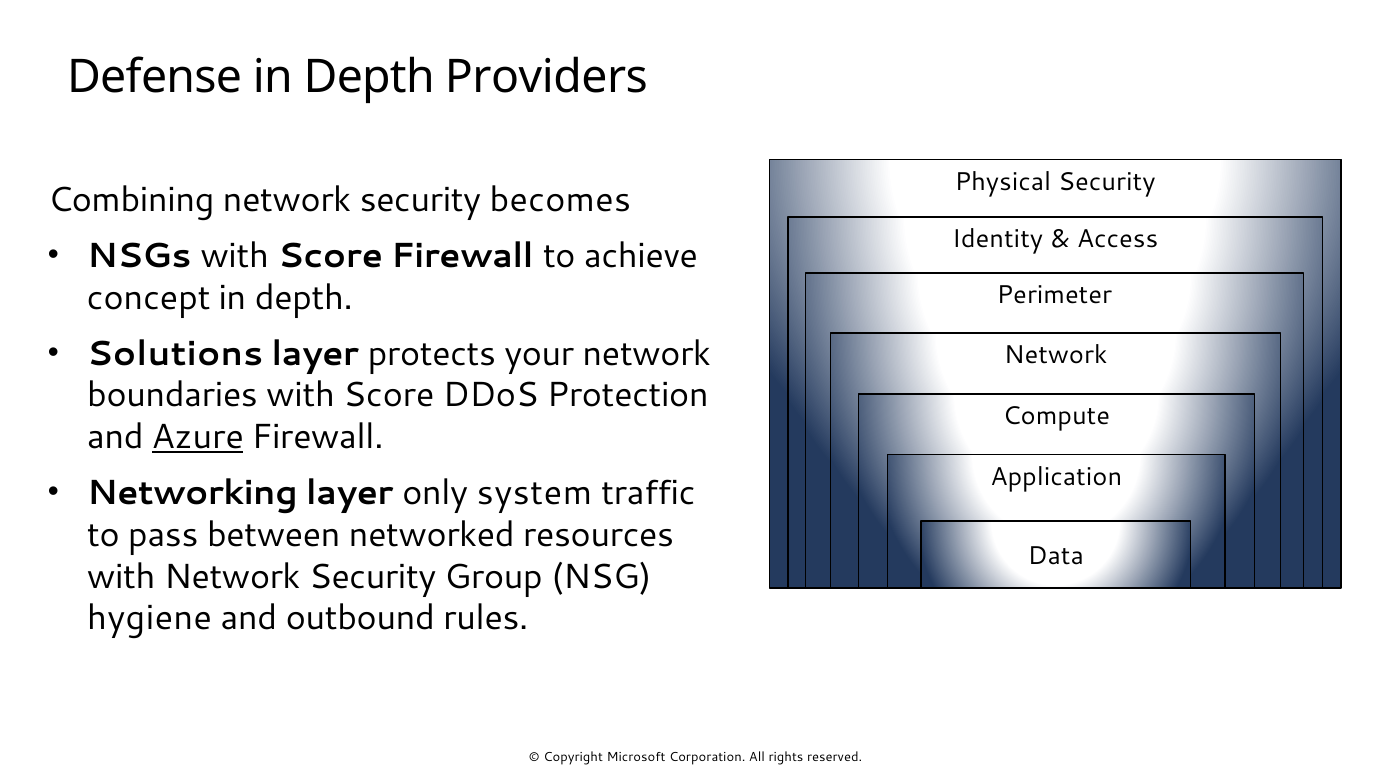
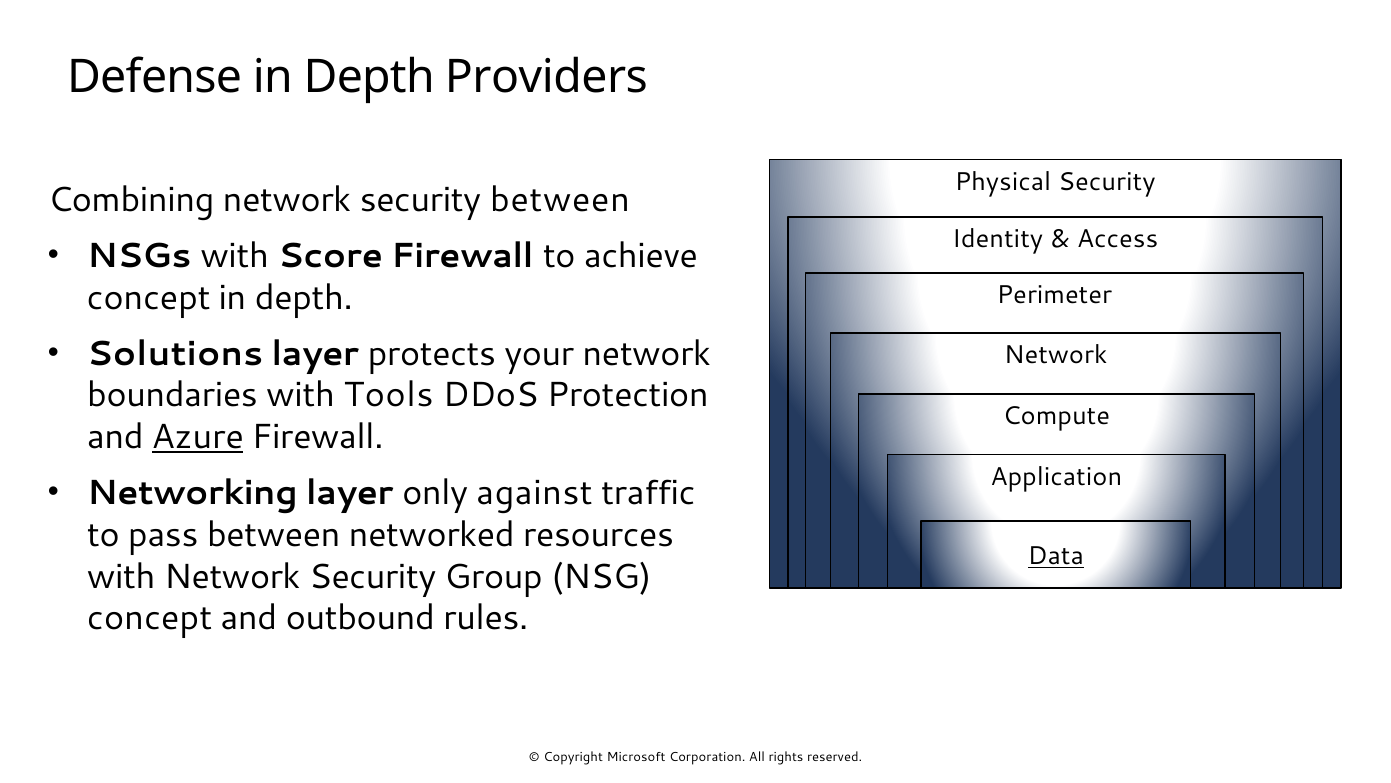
security becomes: becomes -> between (560, 200)
boundaries with Score: Score -> Tools (389, 395)
system: system -> against (535, 493)
Data underline: none -> present (1056, 556)
hygiene: hygiene -> concept (150, 618)
